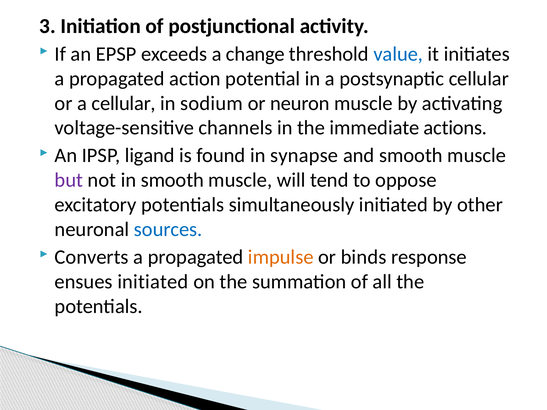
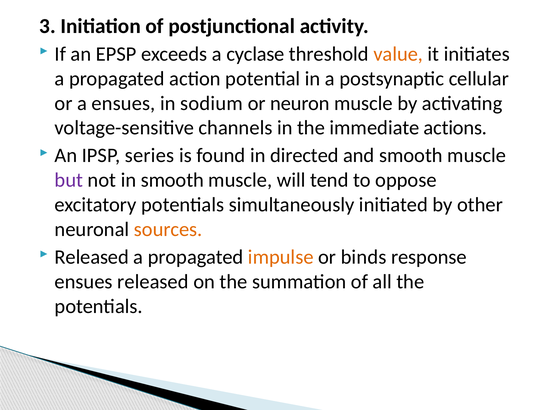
change: change -> cyclase (255, 54)
value colour: blue -> orange (398, 54)
a cellular: cellular -> ensues (123, 103)
ligand: ligand -> series (150, 156)
synapse: synapse -> directed (304, 156)
sources colour: blue -> orange (168, 230)
Converts: Converts -> Released (92, 257)
ensues initiated: initiated -> released (153, 282)
